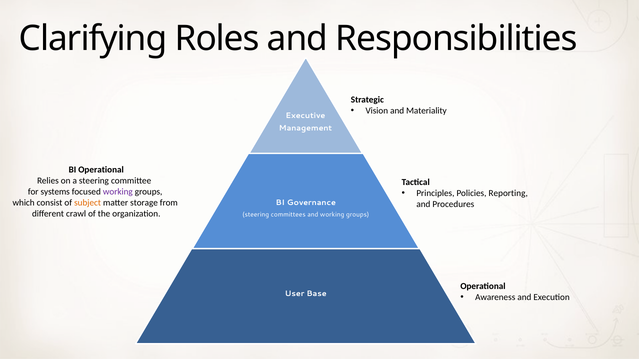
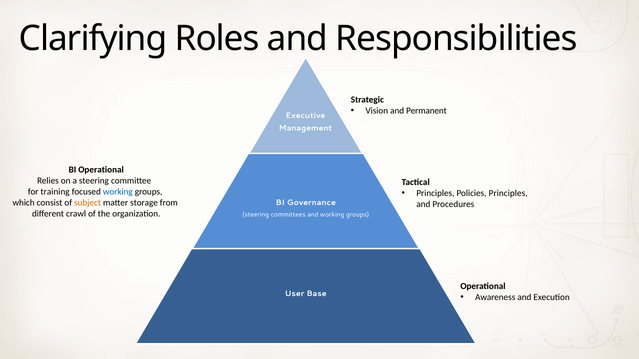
Materiality: Materiality -> Permanent (426, 111)
systems: systems -> training (55, 192)
working colour: purple -> blue (118, 192)
Policies Reporting: Reporting -> Principles (508, 193)
